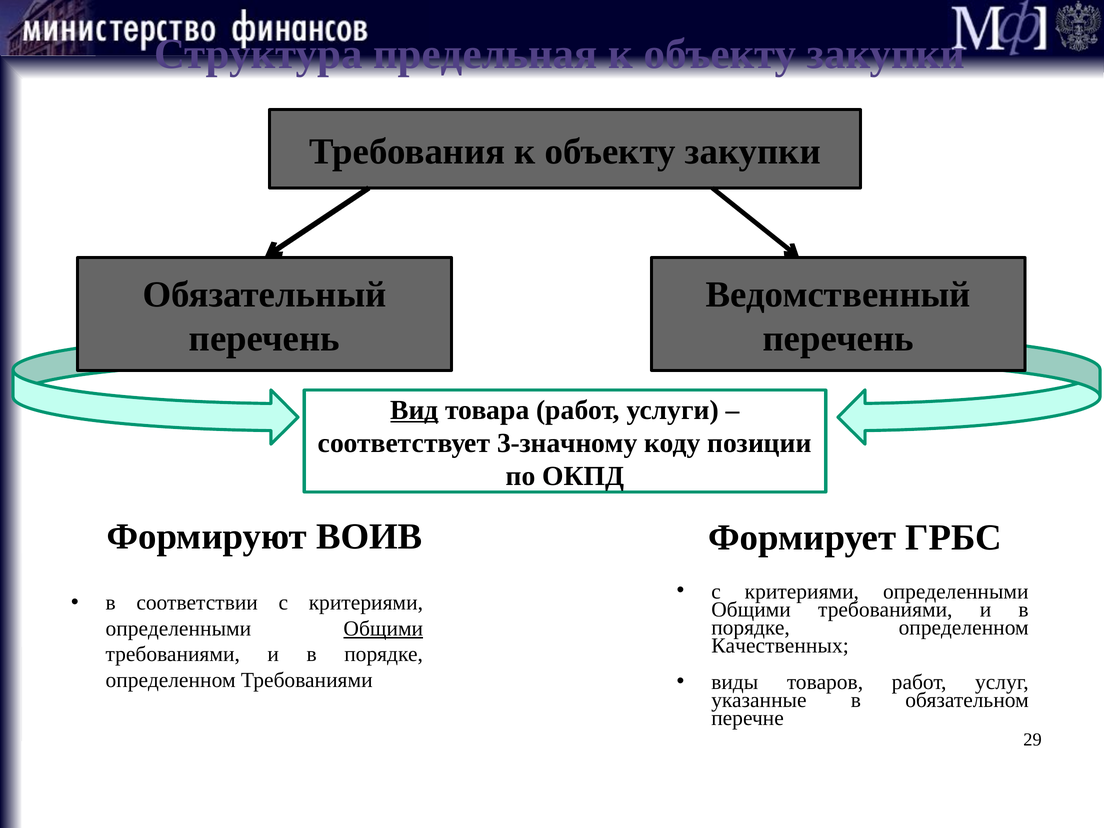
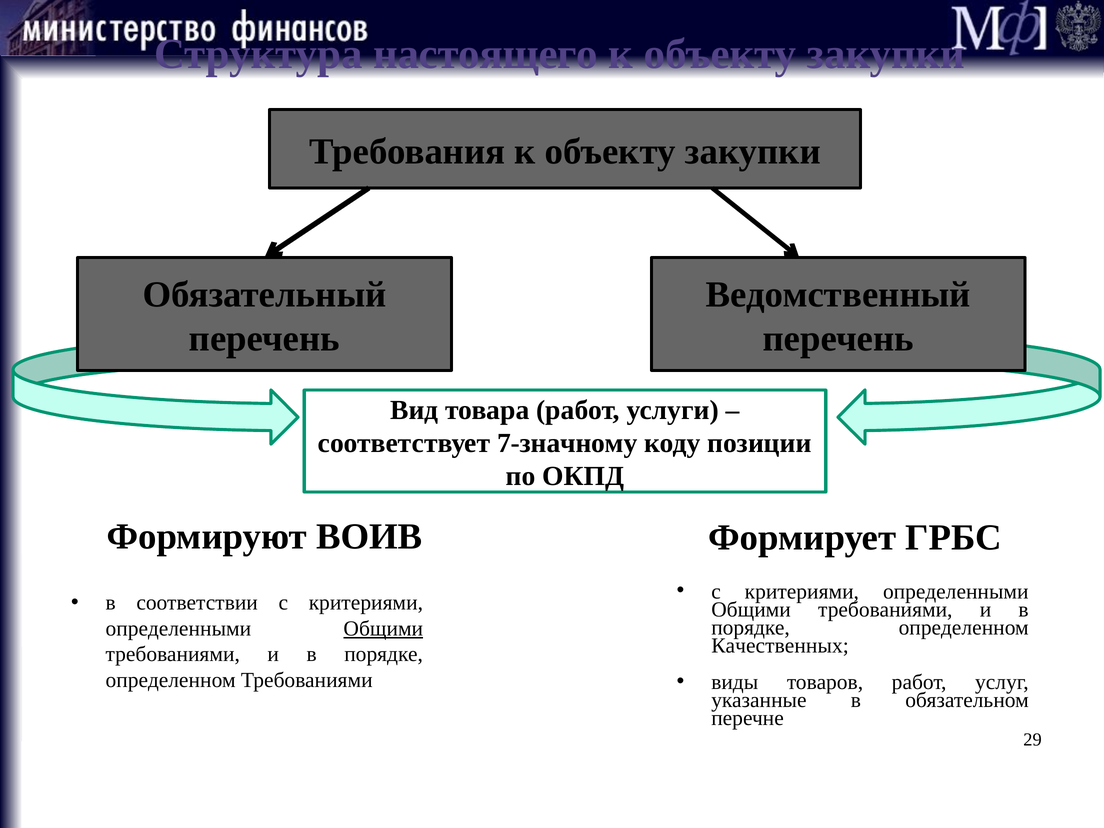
предельная: предельная -> настоящего (486, 54)
Вид underline: present -> none (414, 410)
3-значному: 3-значному -> 7-значному (567, 443)
